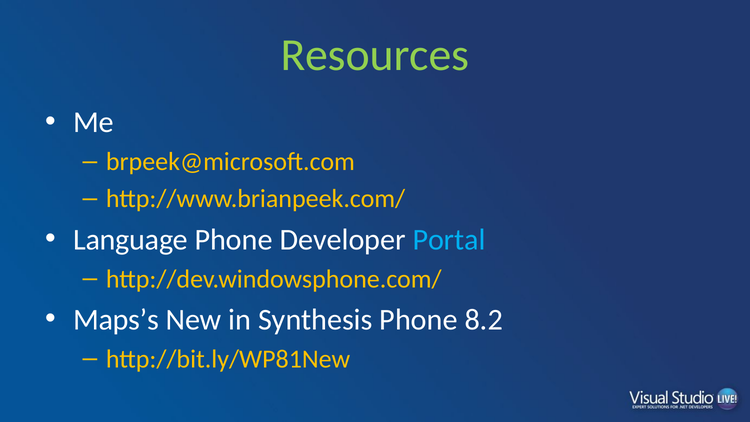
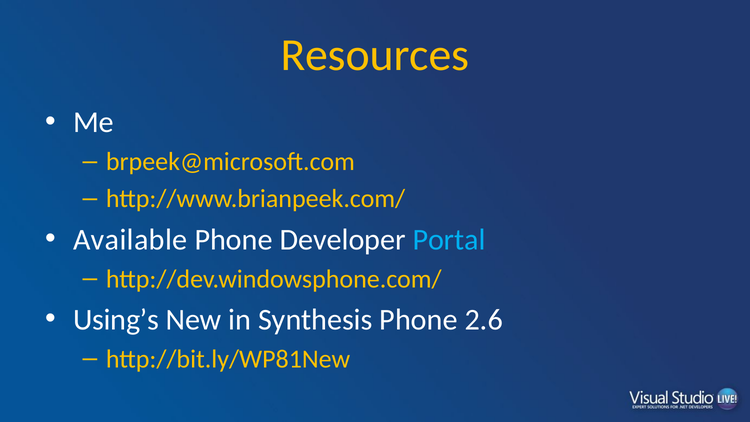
Resources colour: light green -> yellow (375, 55)
Language: Language -> Available (130, 240)
Maps’s: Maps’s -> Using’s (116, 320)
8.2: 8.2 -> 2.6 (484, 320)
